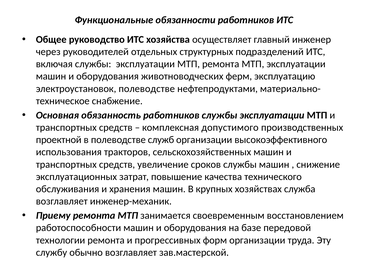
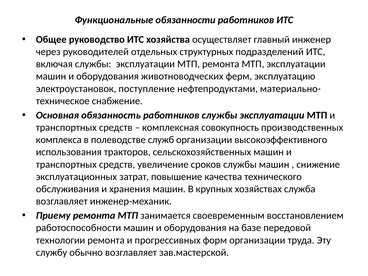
электроустановок полеводстве: полеводстве -> поступление (147, 89)
допустимого: допустимого -> совокупность (230, 128)
проектной: проектной -> комплекса (59, 140)
